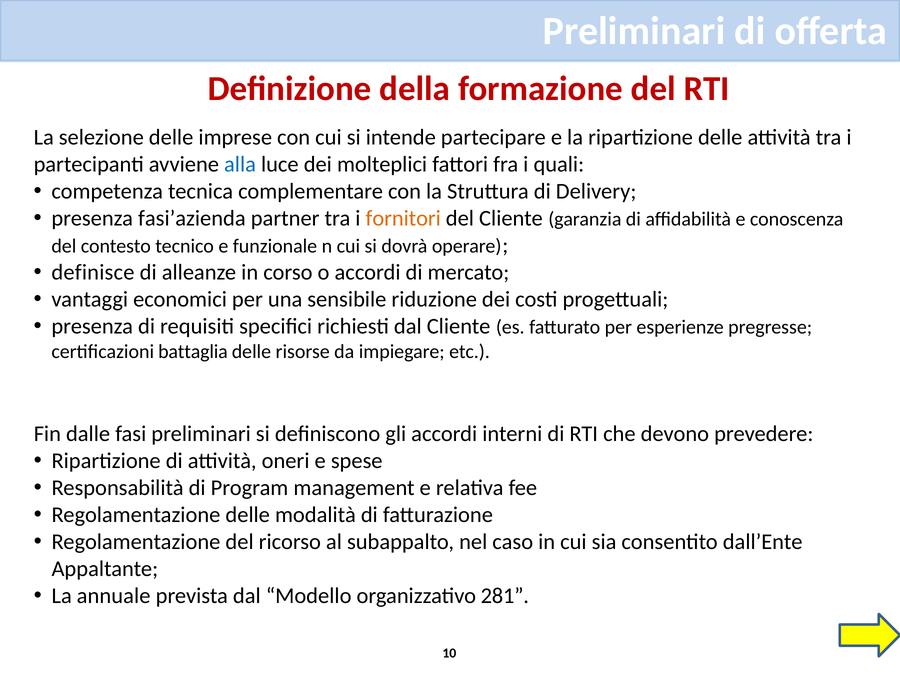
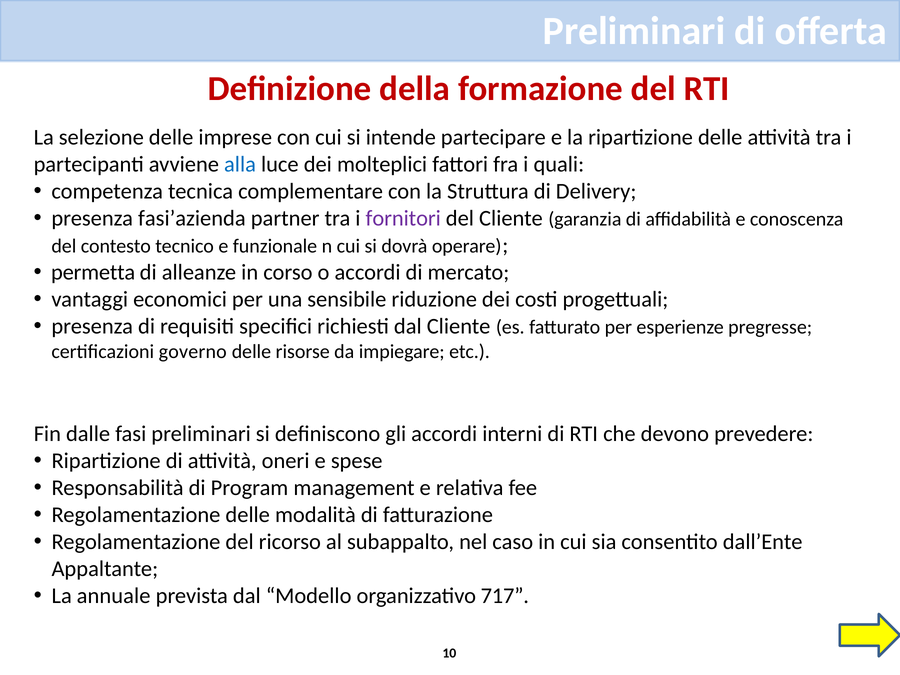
fornitori colour: orange -> purple (403, 218)
definisce: definisce -> permetta (93, 272)
battaglia: battaglia -> governo (193, 352)
281: 281 -> 717 (505, 596)
